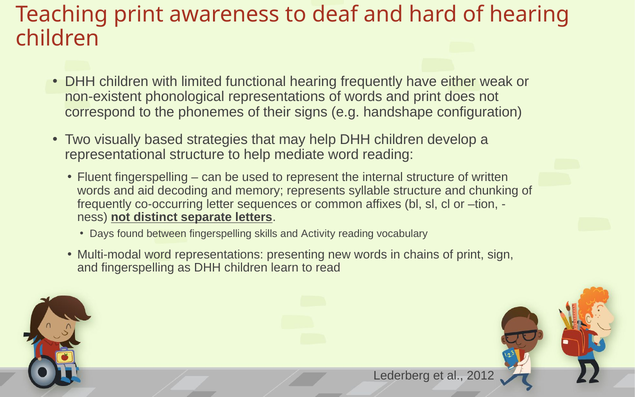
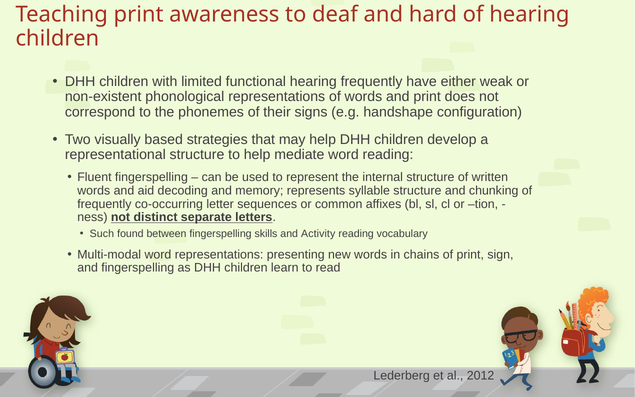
Days: Days -> Such (102, 234)
